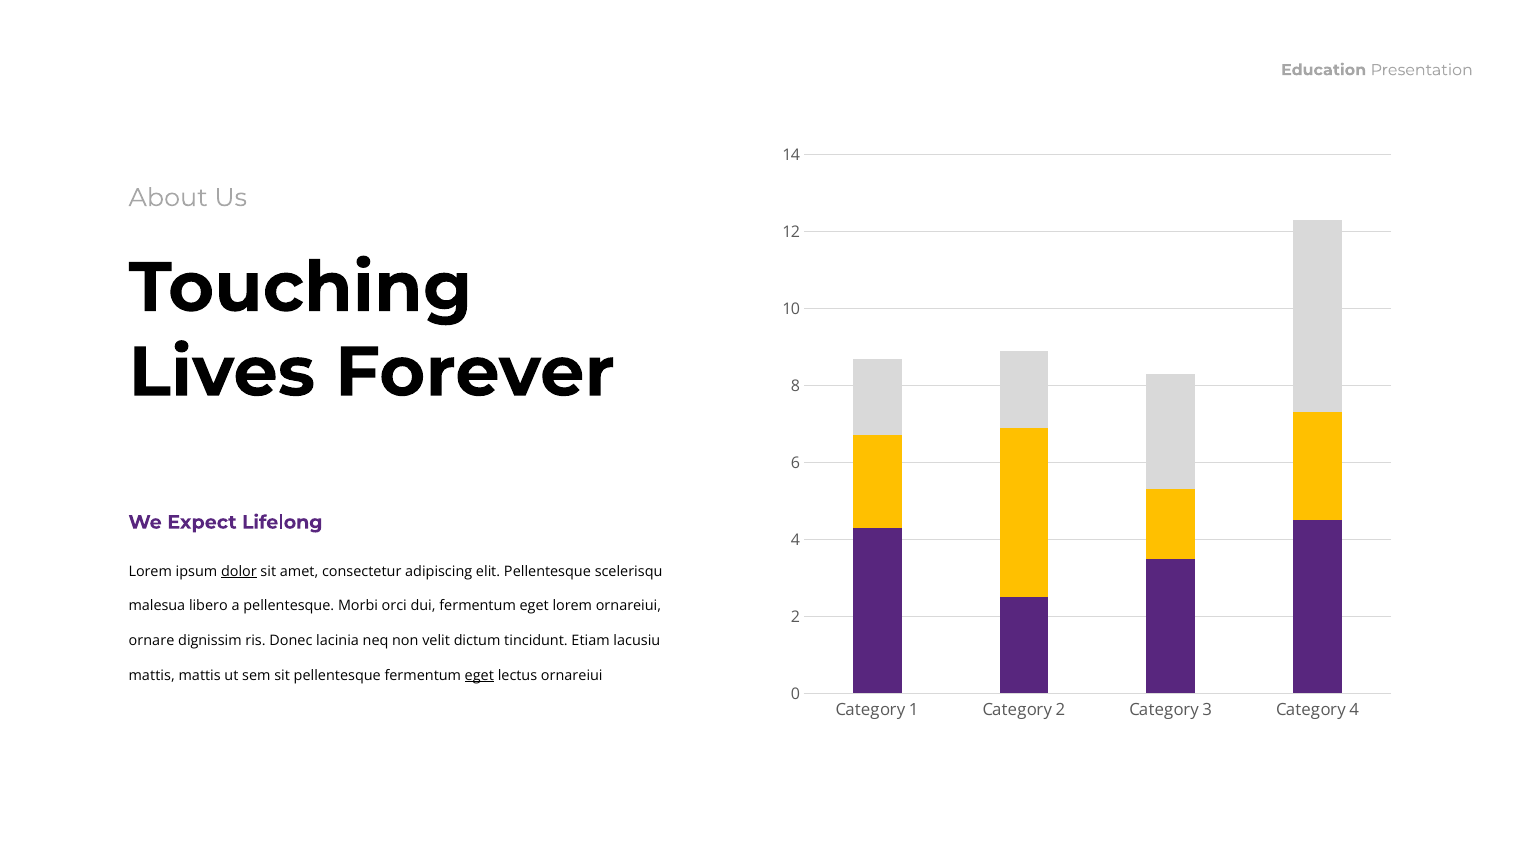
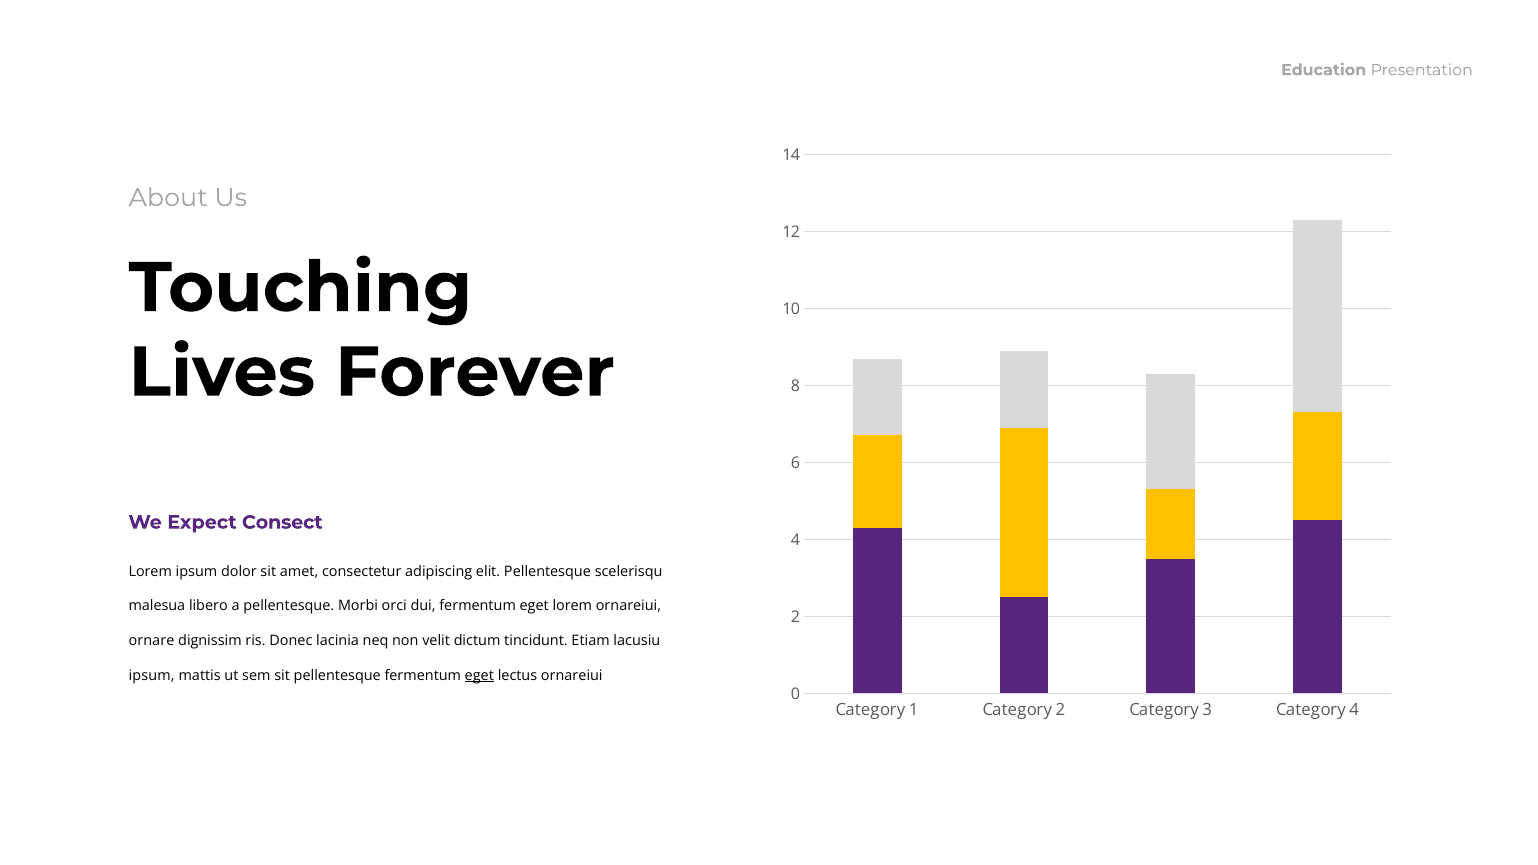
Lifelong: Lifelong -> Consect (282, 522)
dolor underline: present -> none (239, 572)
mattis: mattis -> ipsum (152, 676)
